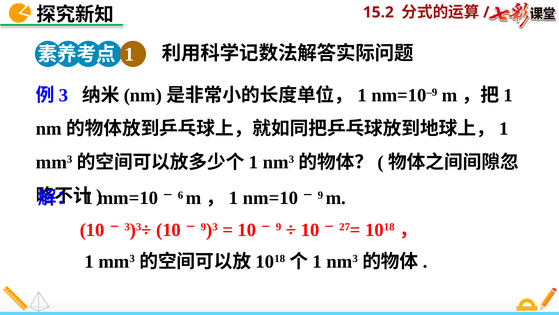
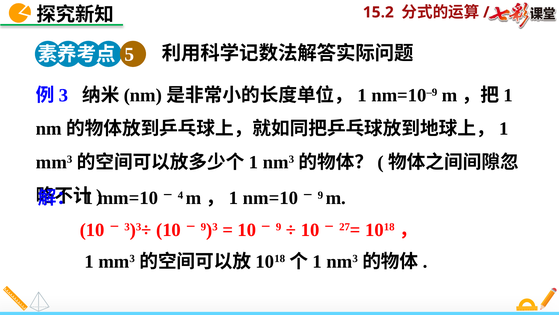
1: 1 -> 5 (129, 54)
6: 6 -> 4 (181, 195)
